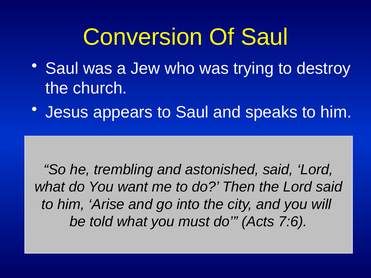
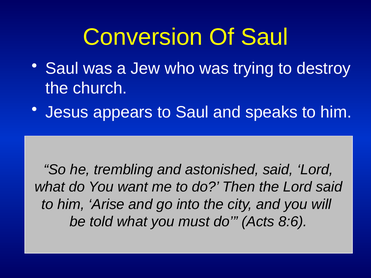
7:6: 7:6 -> 8:6 (293, 222)
